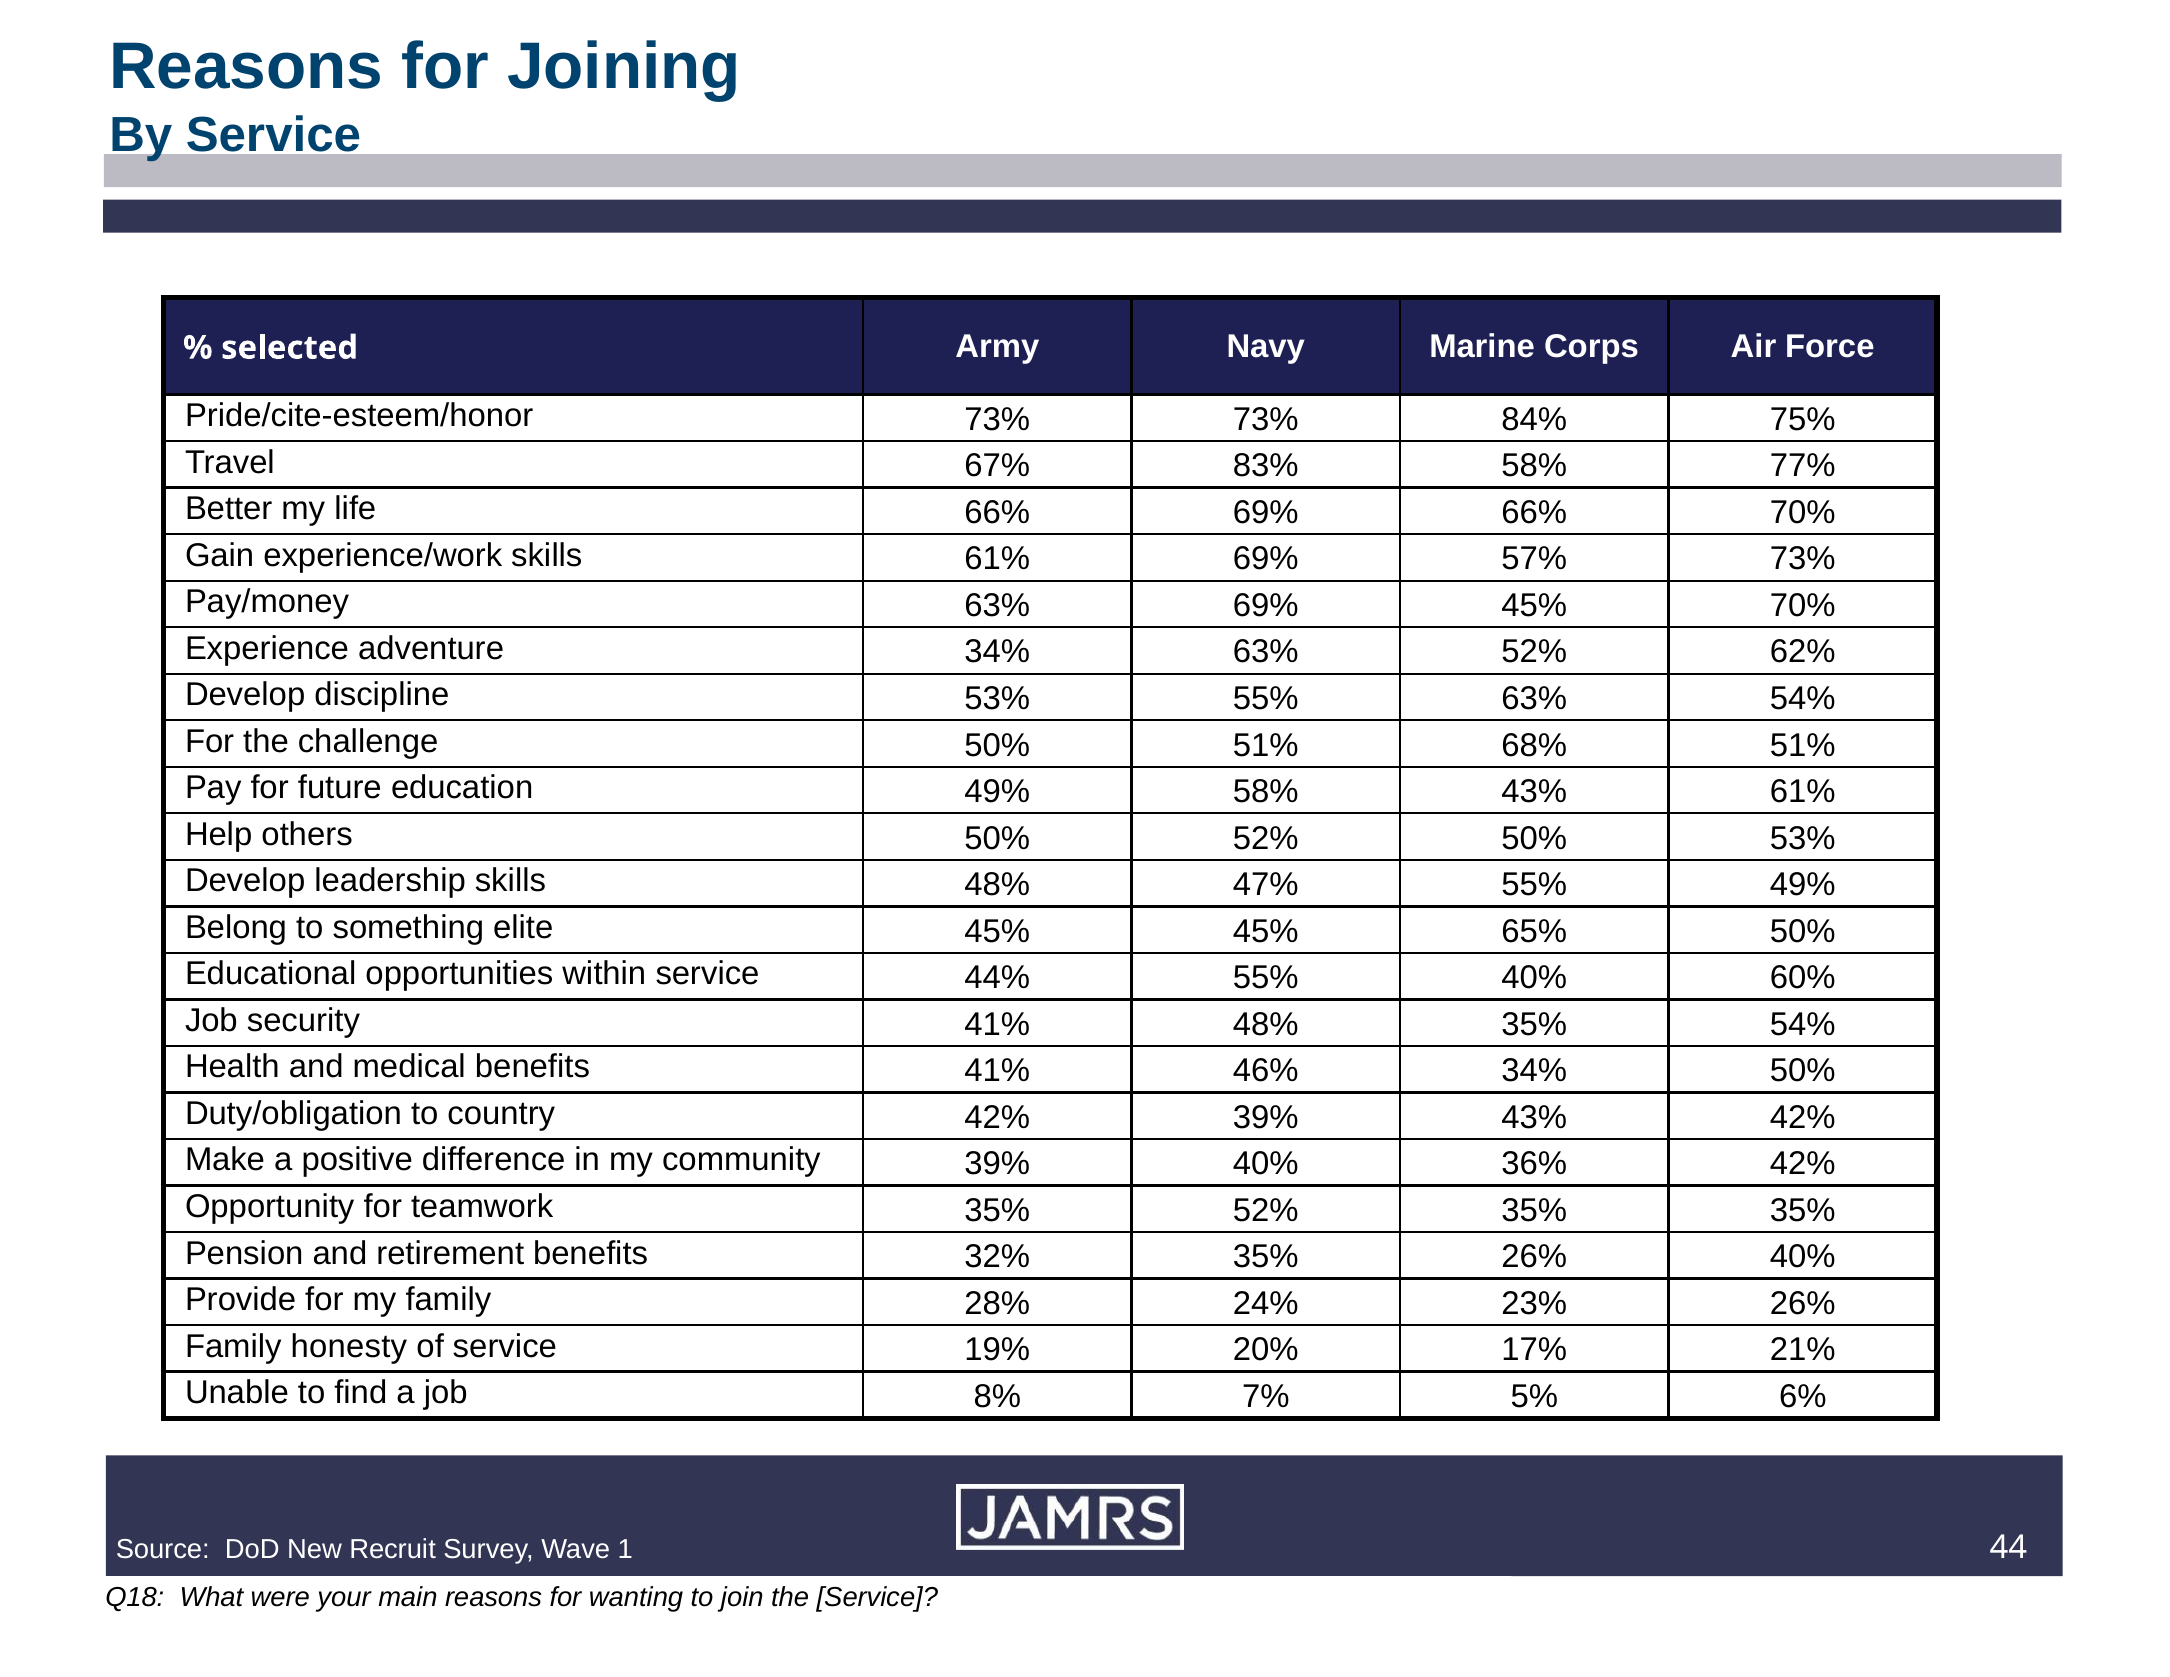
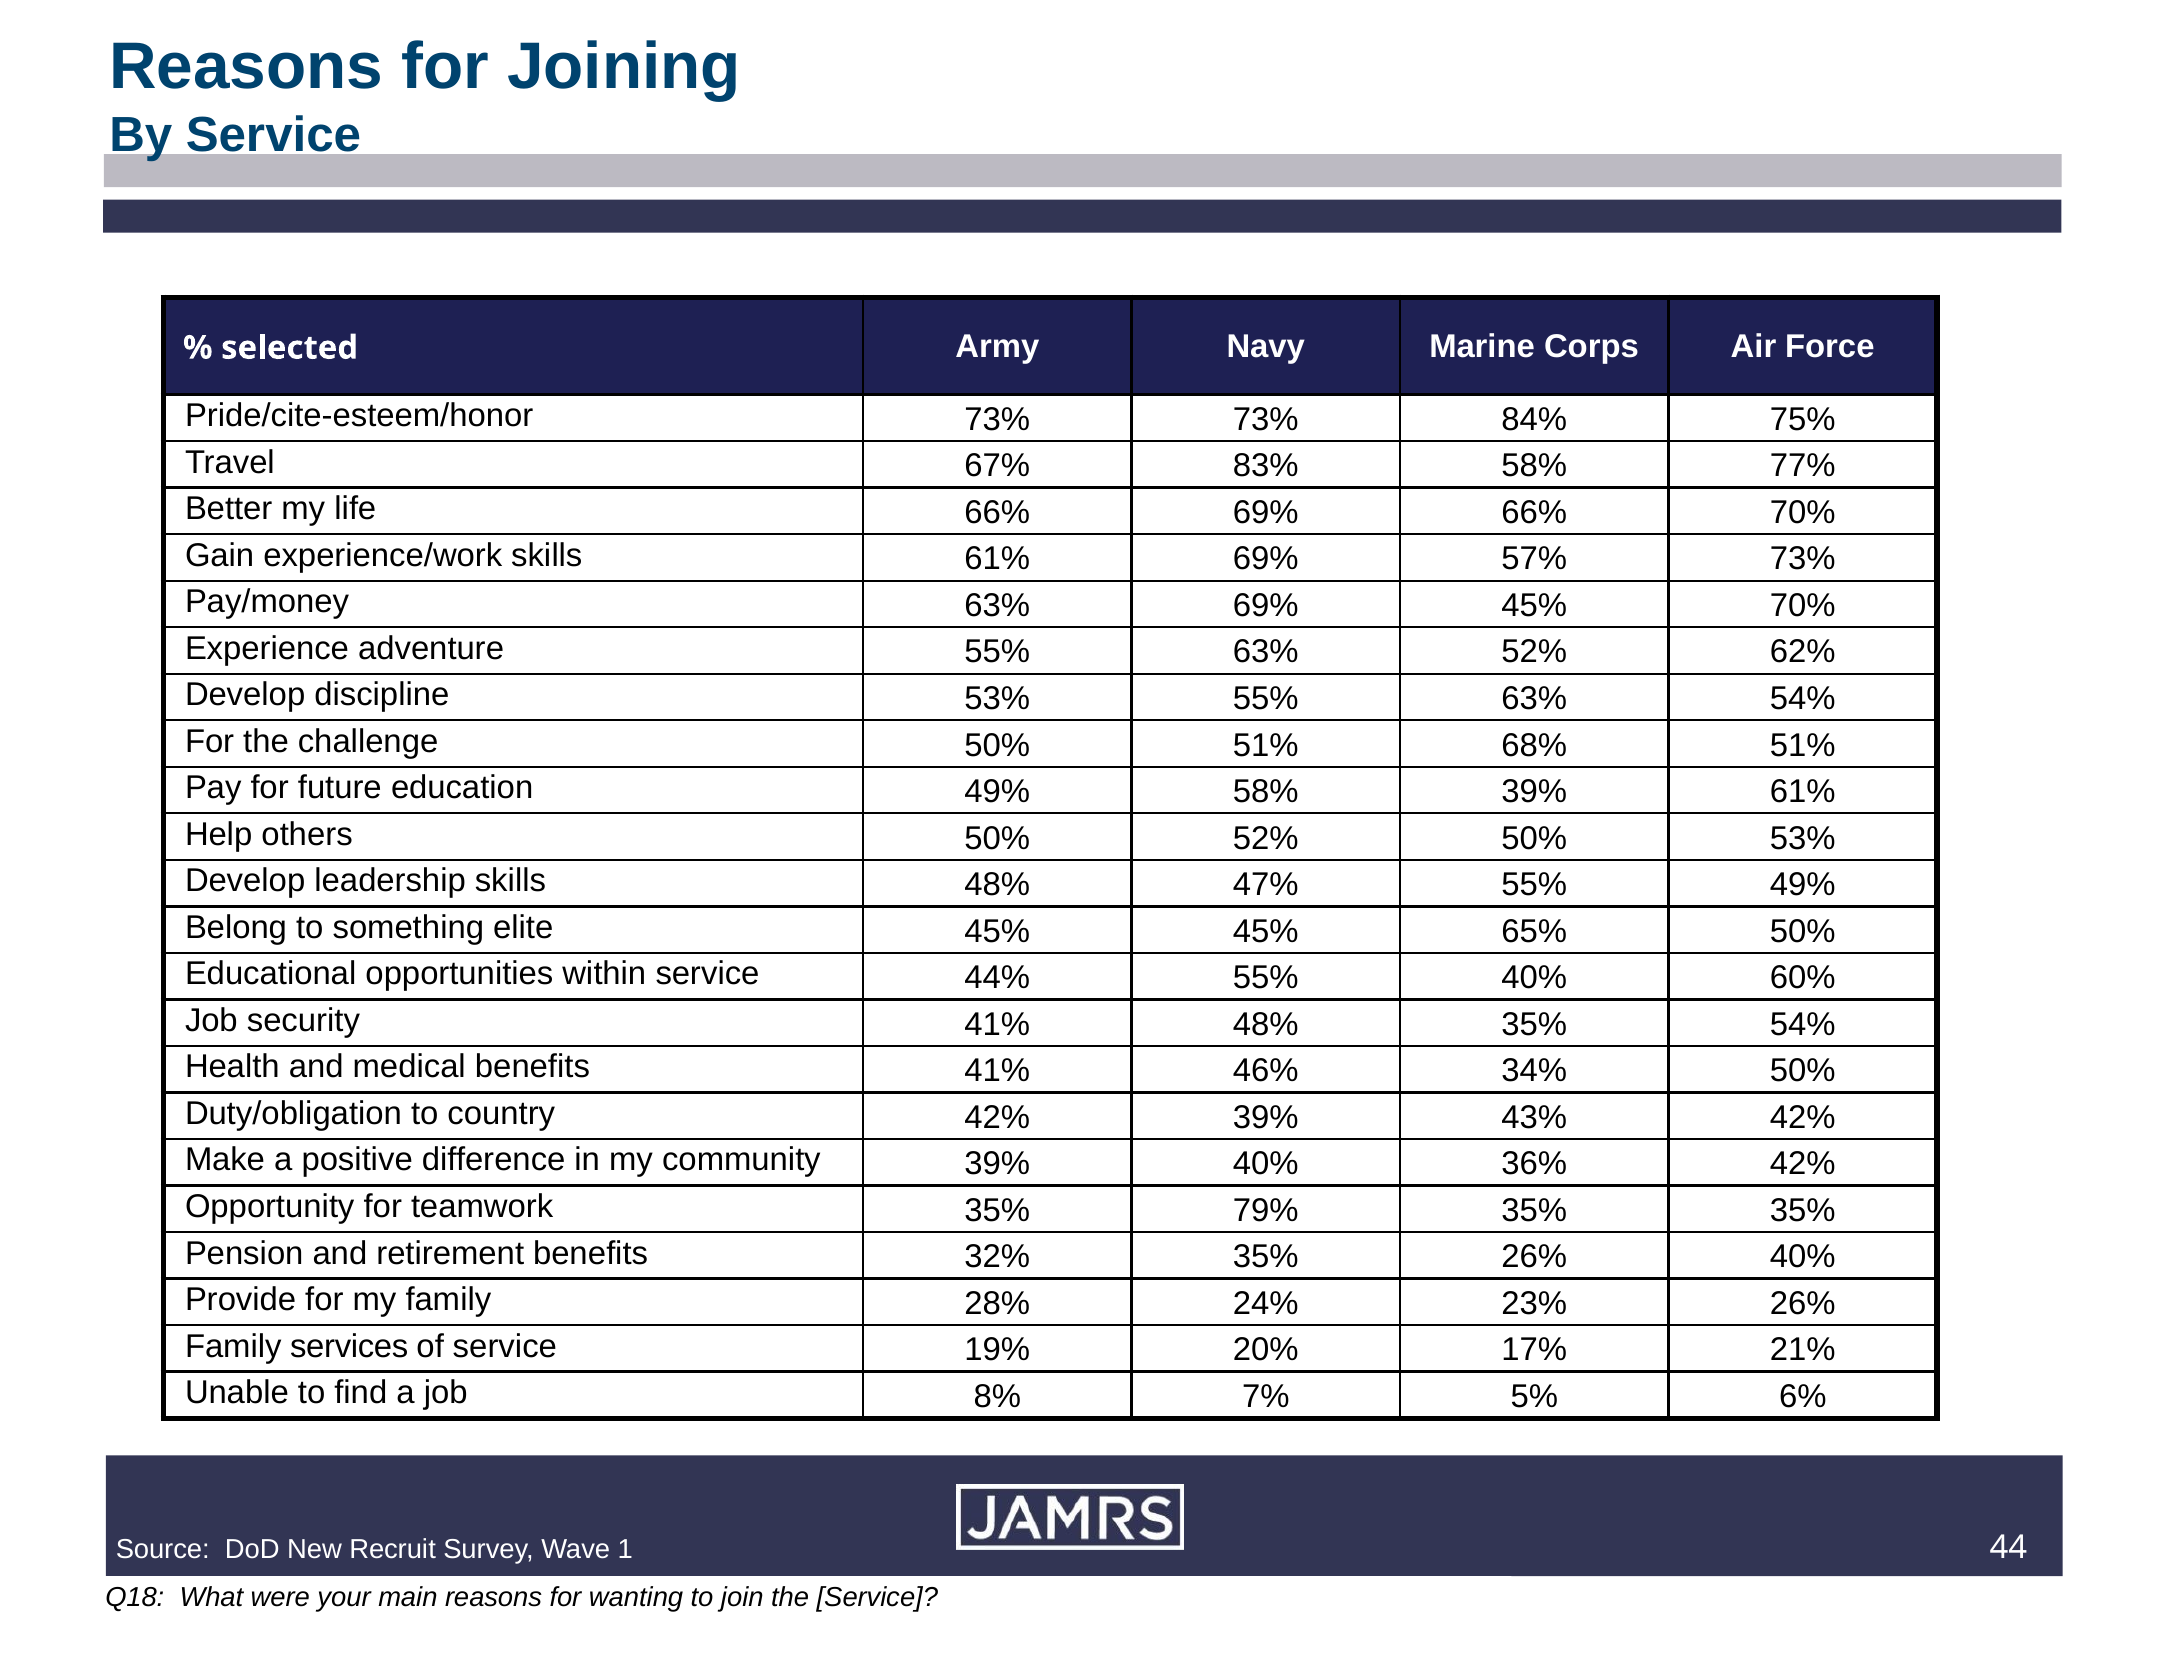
adventure 34%: 34% -> 55% (997, 652)
58% 43%: 43% -> 39% (1534, 792)
35% 52%: 52% -> 79% (1266, 1210)
honesty: honesty -> services (349, 1346)
